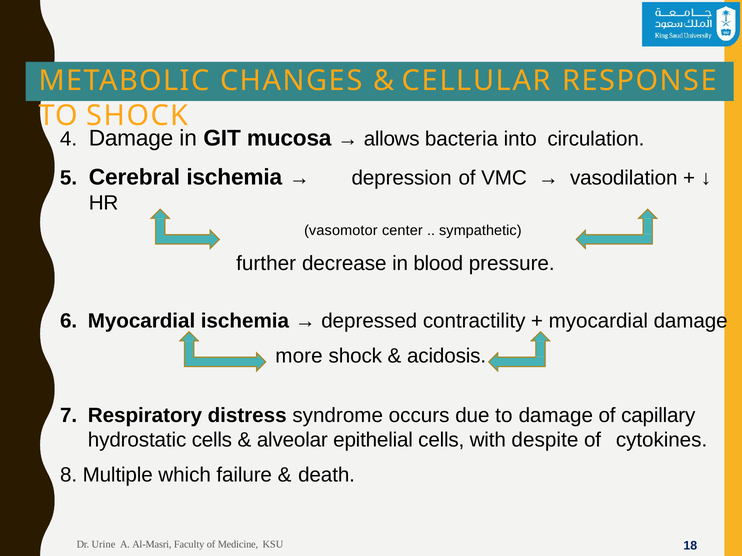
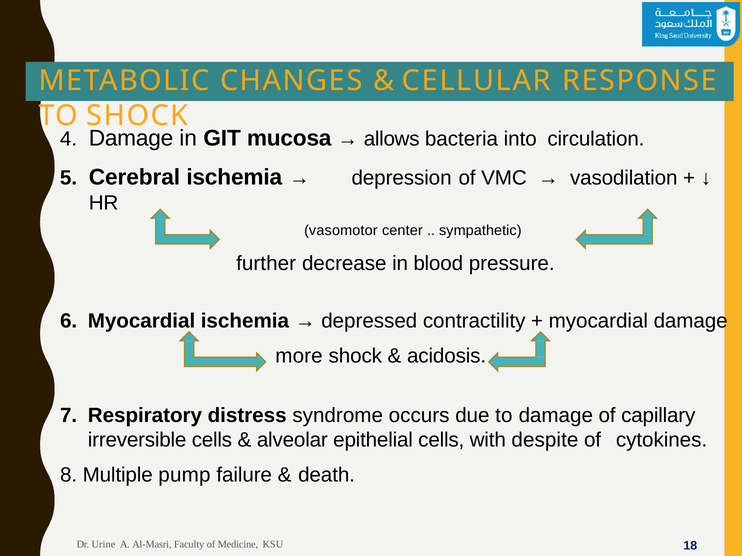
hydrostatic: hydrostatic -> irreversible (137, 440)
which: which -> pump (184, 475)
